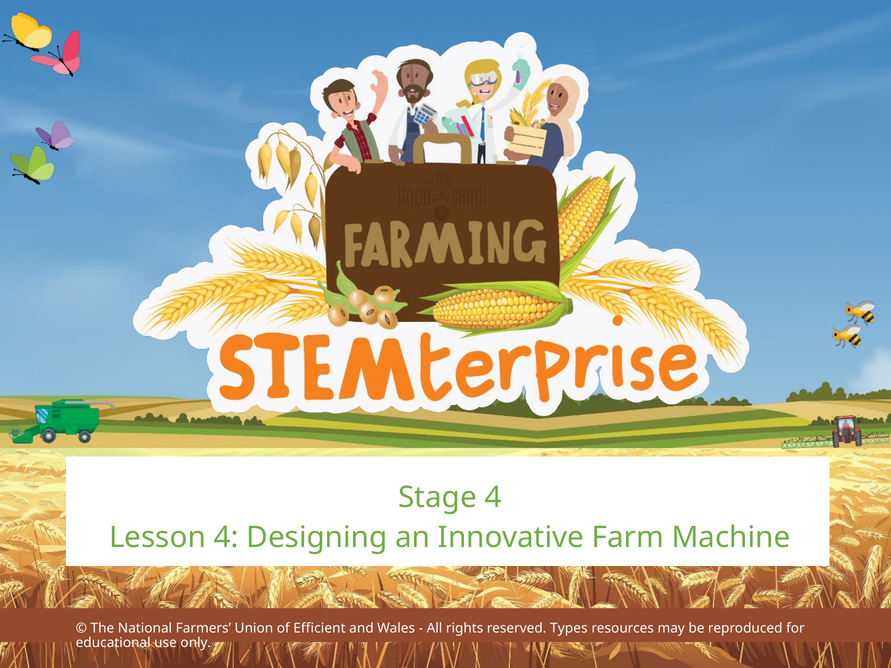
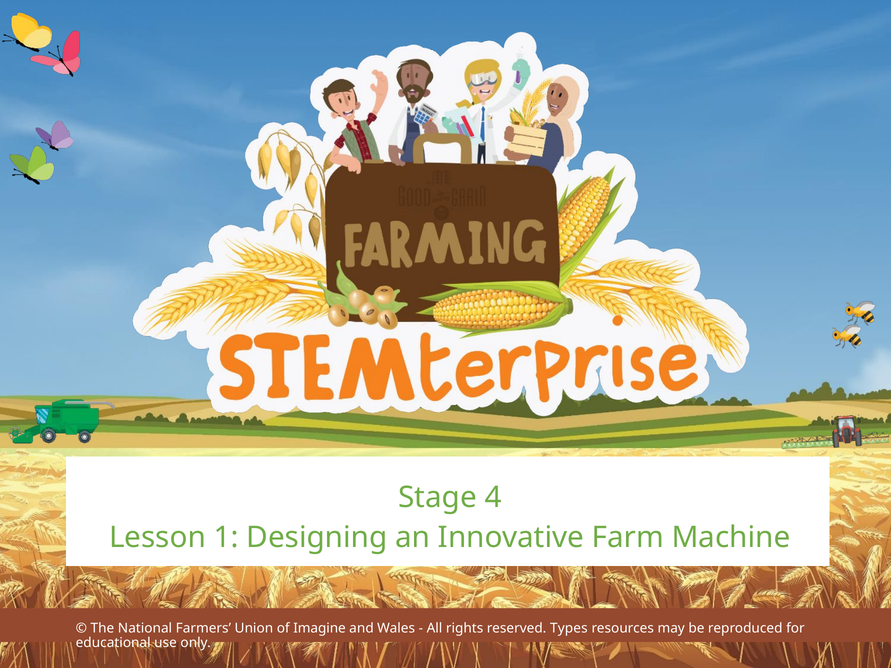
Lesson 4: 4 -> 1 (226, 538)
Efficient: Efficient -> Imagine (320, 628)
